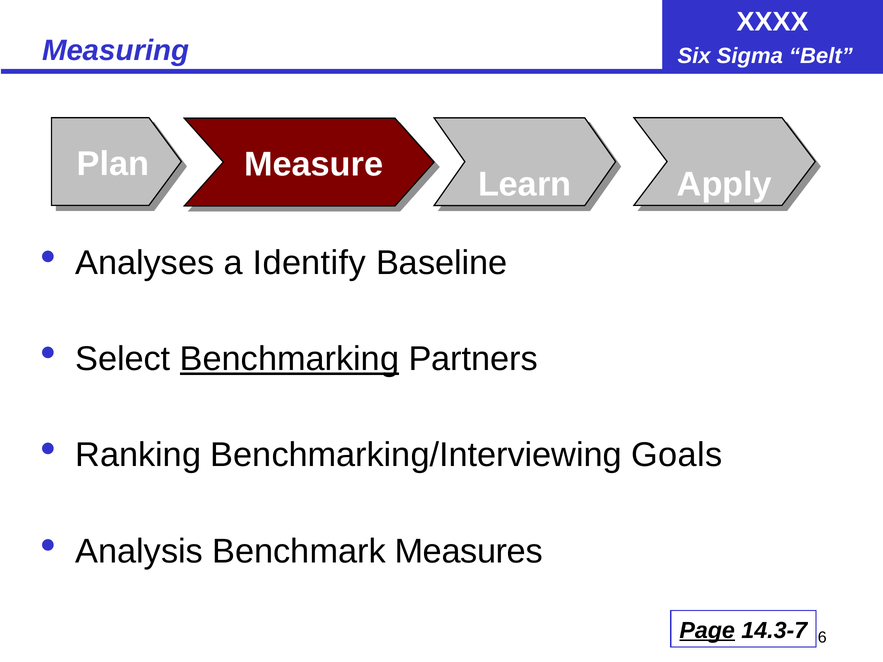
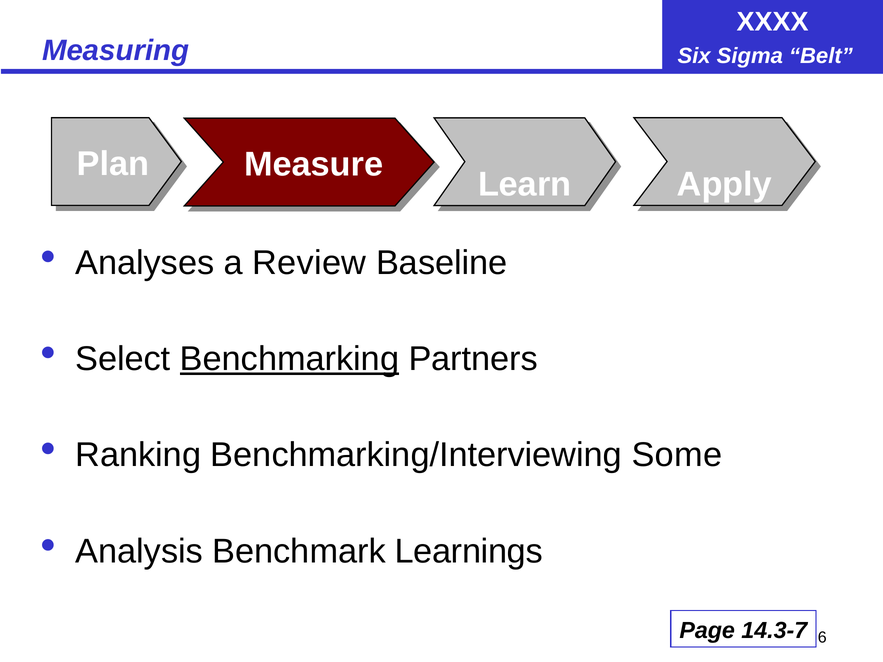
Identify: Identify -> Review (309, 263)
Goals: Goals -> Some (677, 455)
Measures: Measures -> Learnings (469, 552)
Page underline: present -> none (707, 631)
